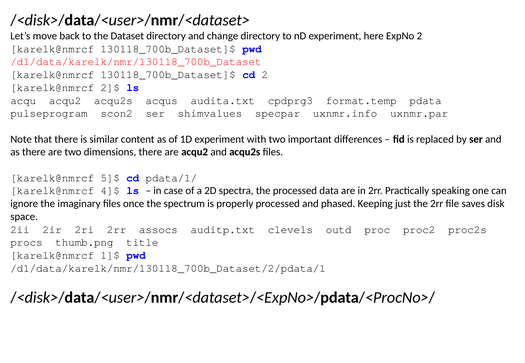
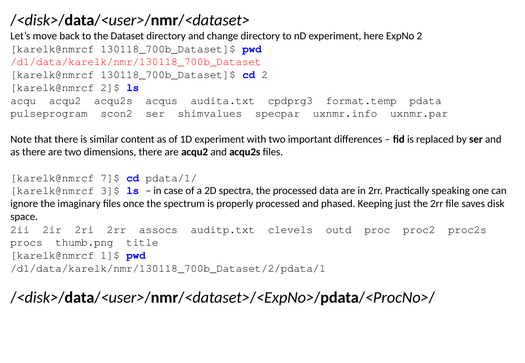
5]$: 5]$ -> 7]$ (110, 178)
4]$: 4]$ -> 3]$ (110, 191)
